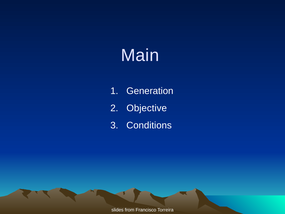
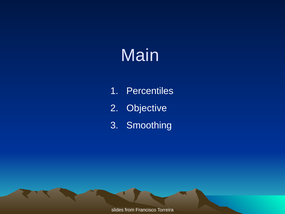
Generation: Generation -> Percentiles (150, 91)
Conditions: Conditions -> Smoothing (149, 125)
